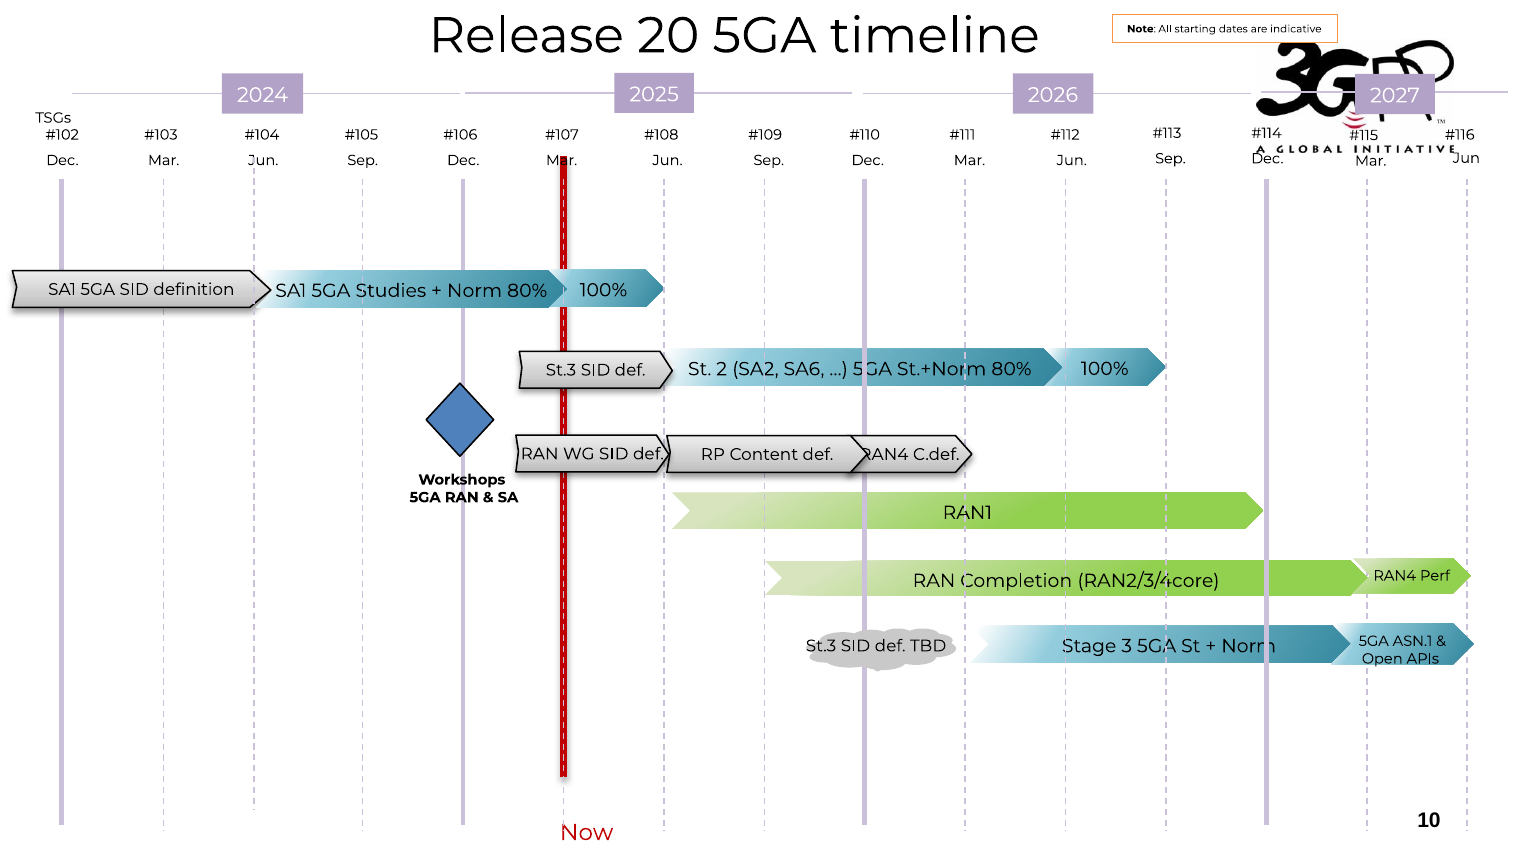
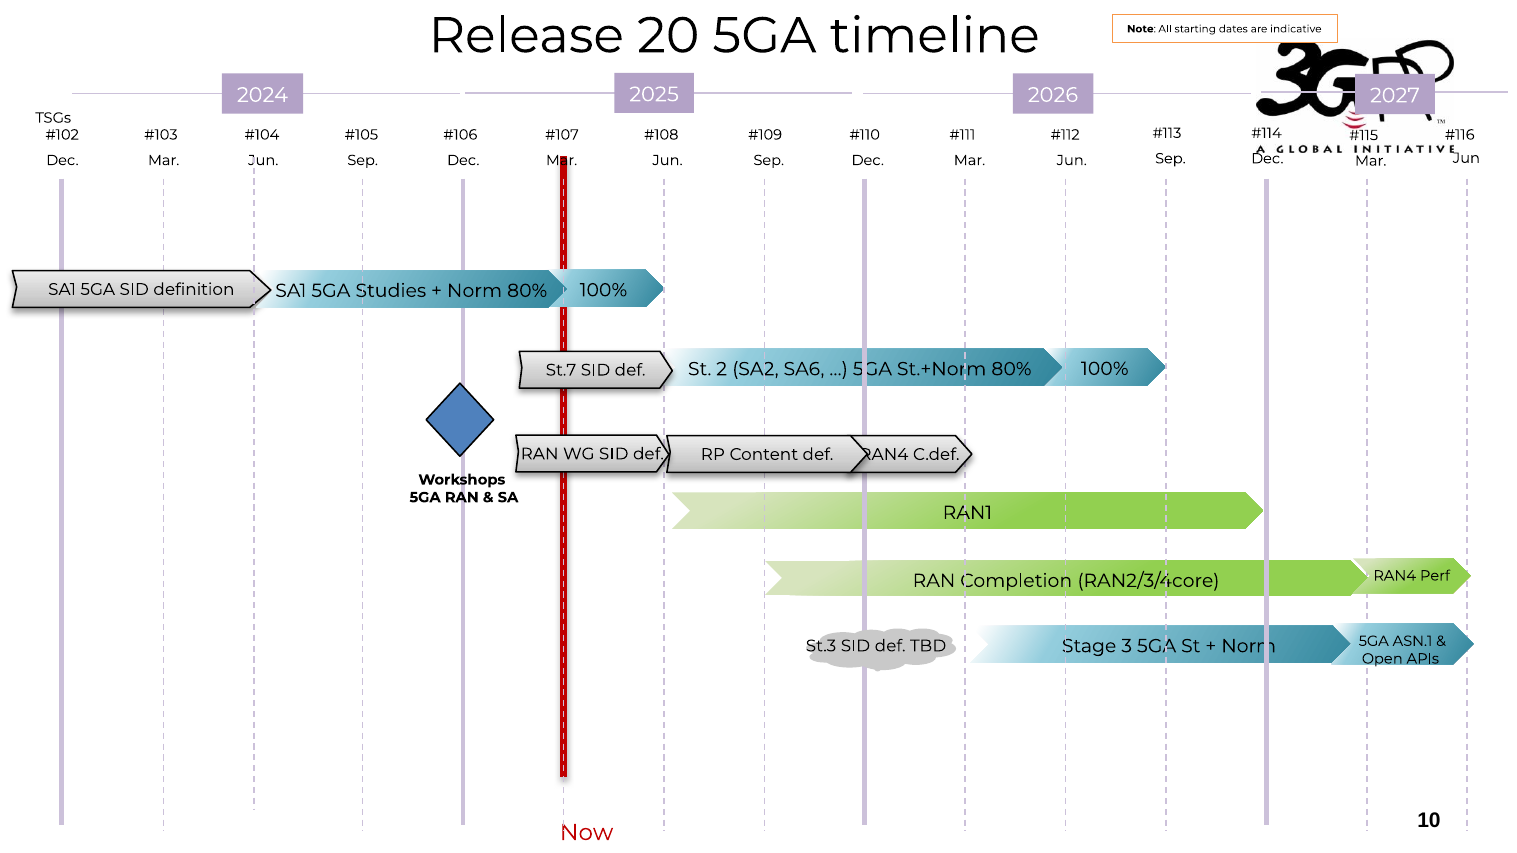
St.3: St.3 -> St.7 (561, 370)
